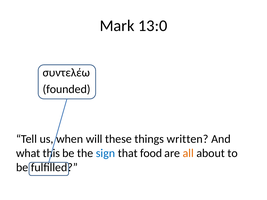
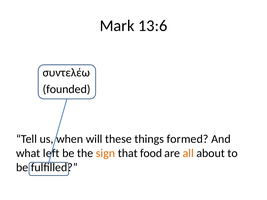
13:0: 13:0 -> 13:6 (153, 26)
written: written -> formed (188, 139)
this: this -> left (51, 153)
sign colour: blue -> orange (106, 153)
